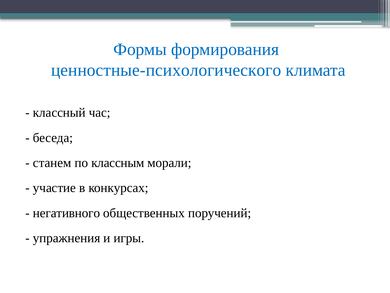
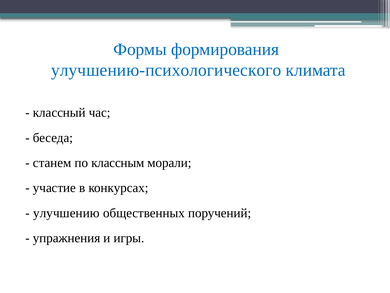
ценностные-психологического: ценностные-психологического -> улучшению-психологического (166, 70)
негативного: негативного -> улучшению (66, 213)
